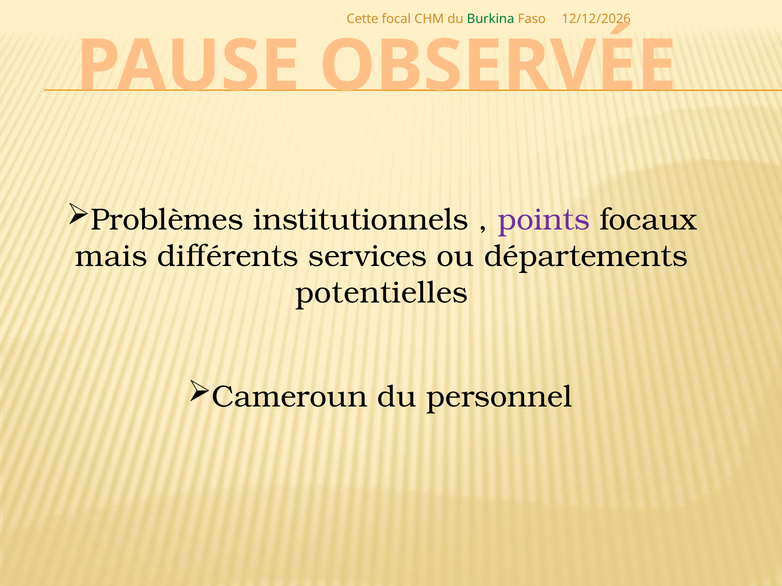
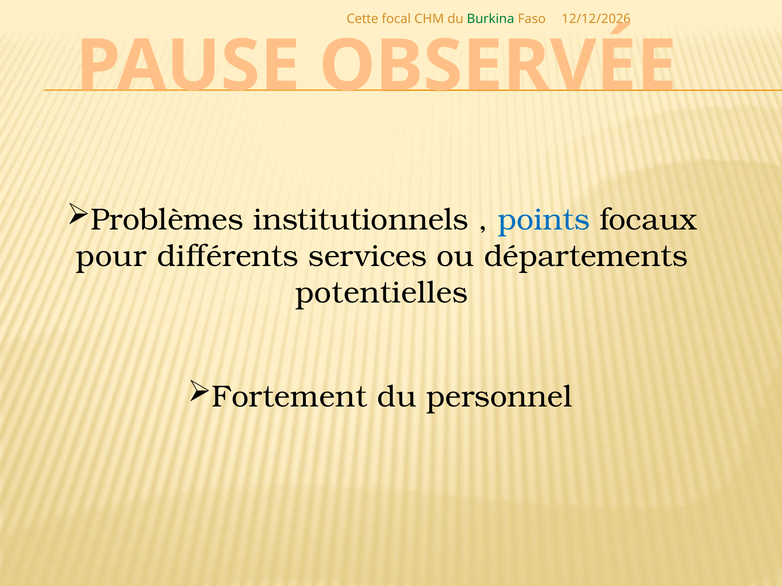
points colour: purple -> blue (544, 220)
mais: mais -> pour (111, 256)
Cameroun: Cameroun -> Fortement (290, 397)
